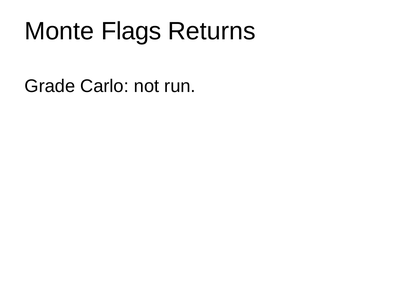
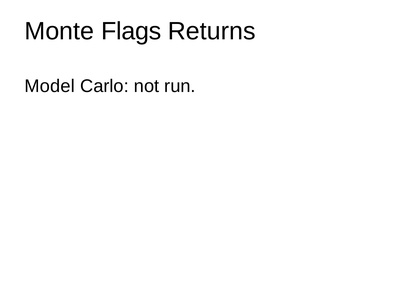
Grade: Grade -> Model (50, 86)
